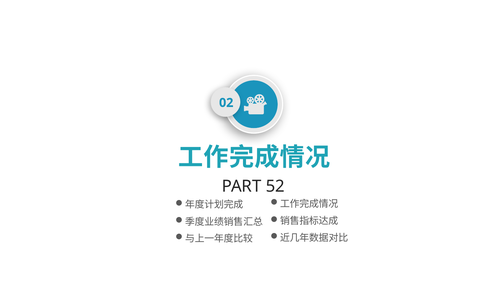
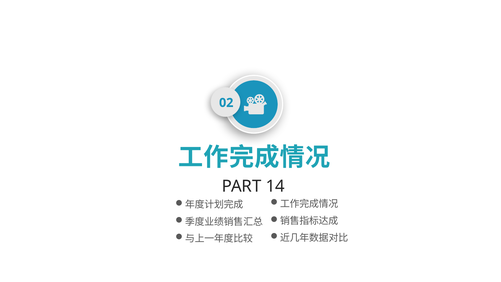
52: 52 -> 14 (275, 186)
